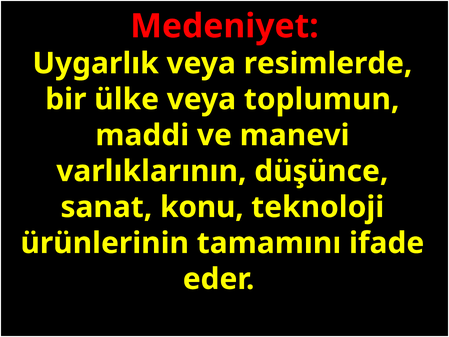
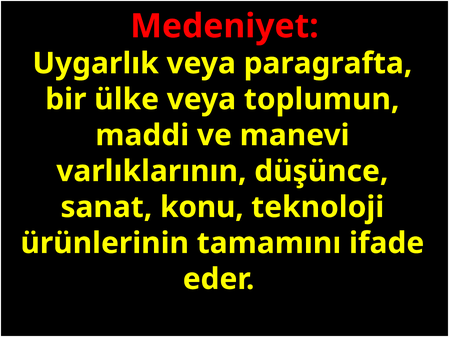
resimlerde: resimlerde -> paragrafta (328, 63)
